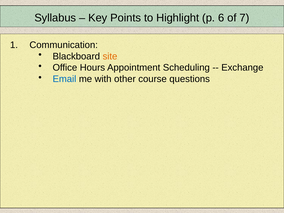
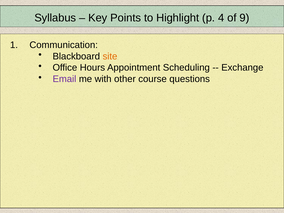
6: 6 -> 4 (221, 18)
7: 7 -> 9 (244, 18)
Email colour: blue -> purple (64, 79)
